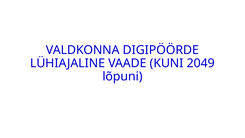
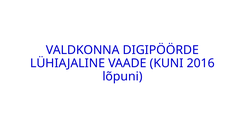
2049: 2049 -> 2016 (201, 63)
